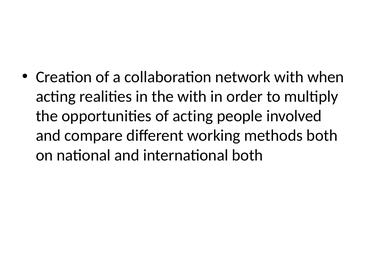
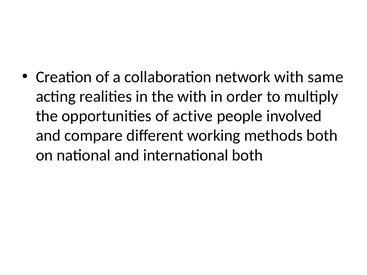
when: when -> same (326, 77)
of acting: acting -> active (193, 116)
